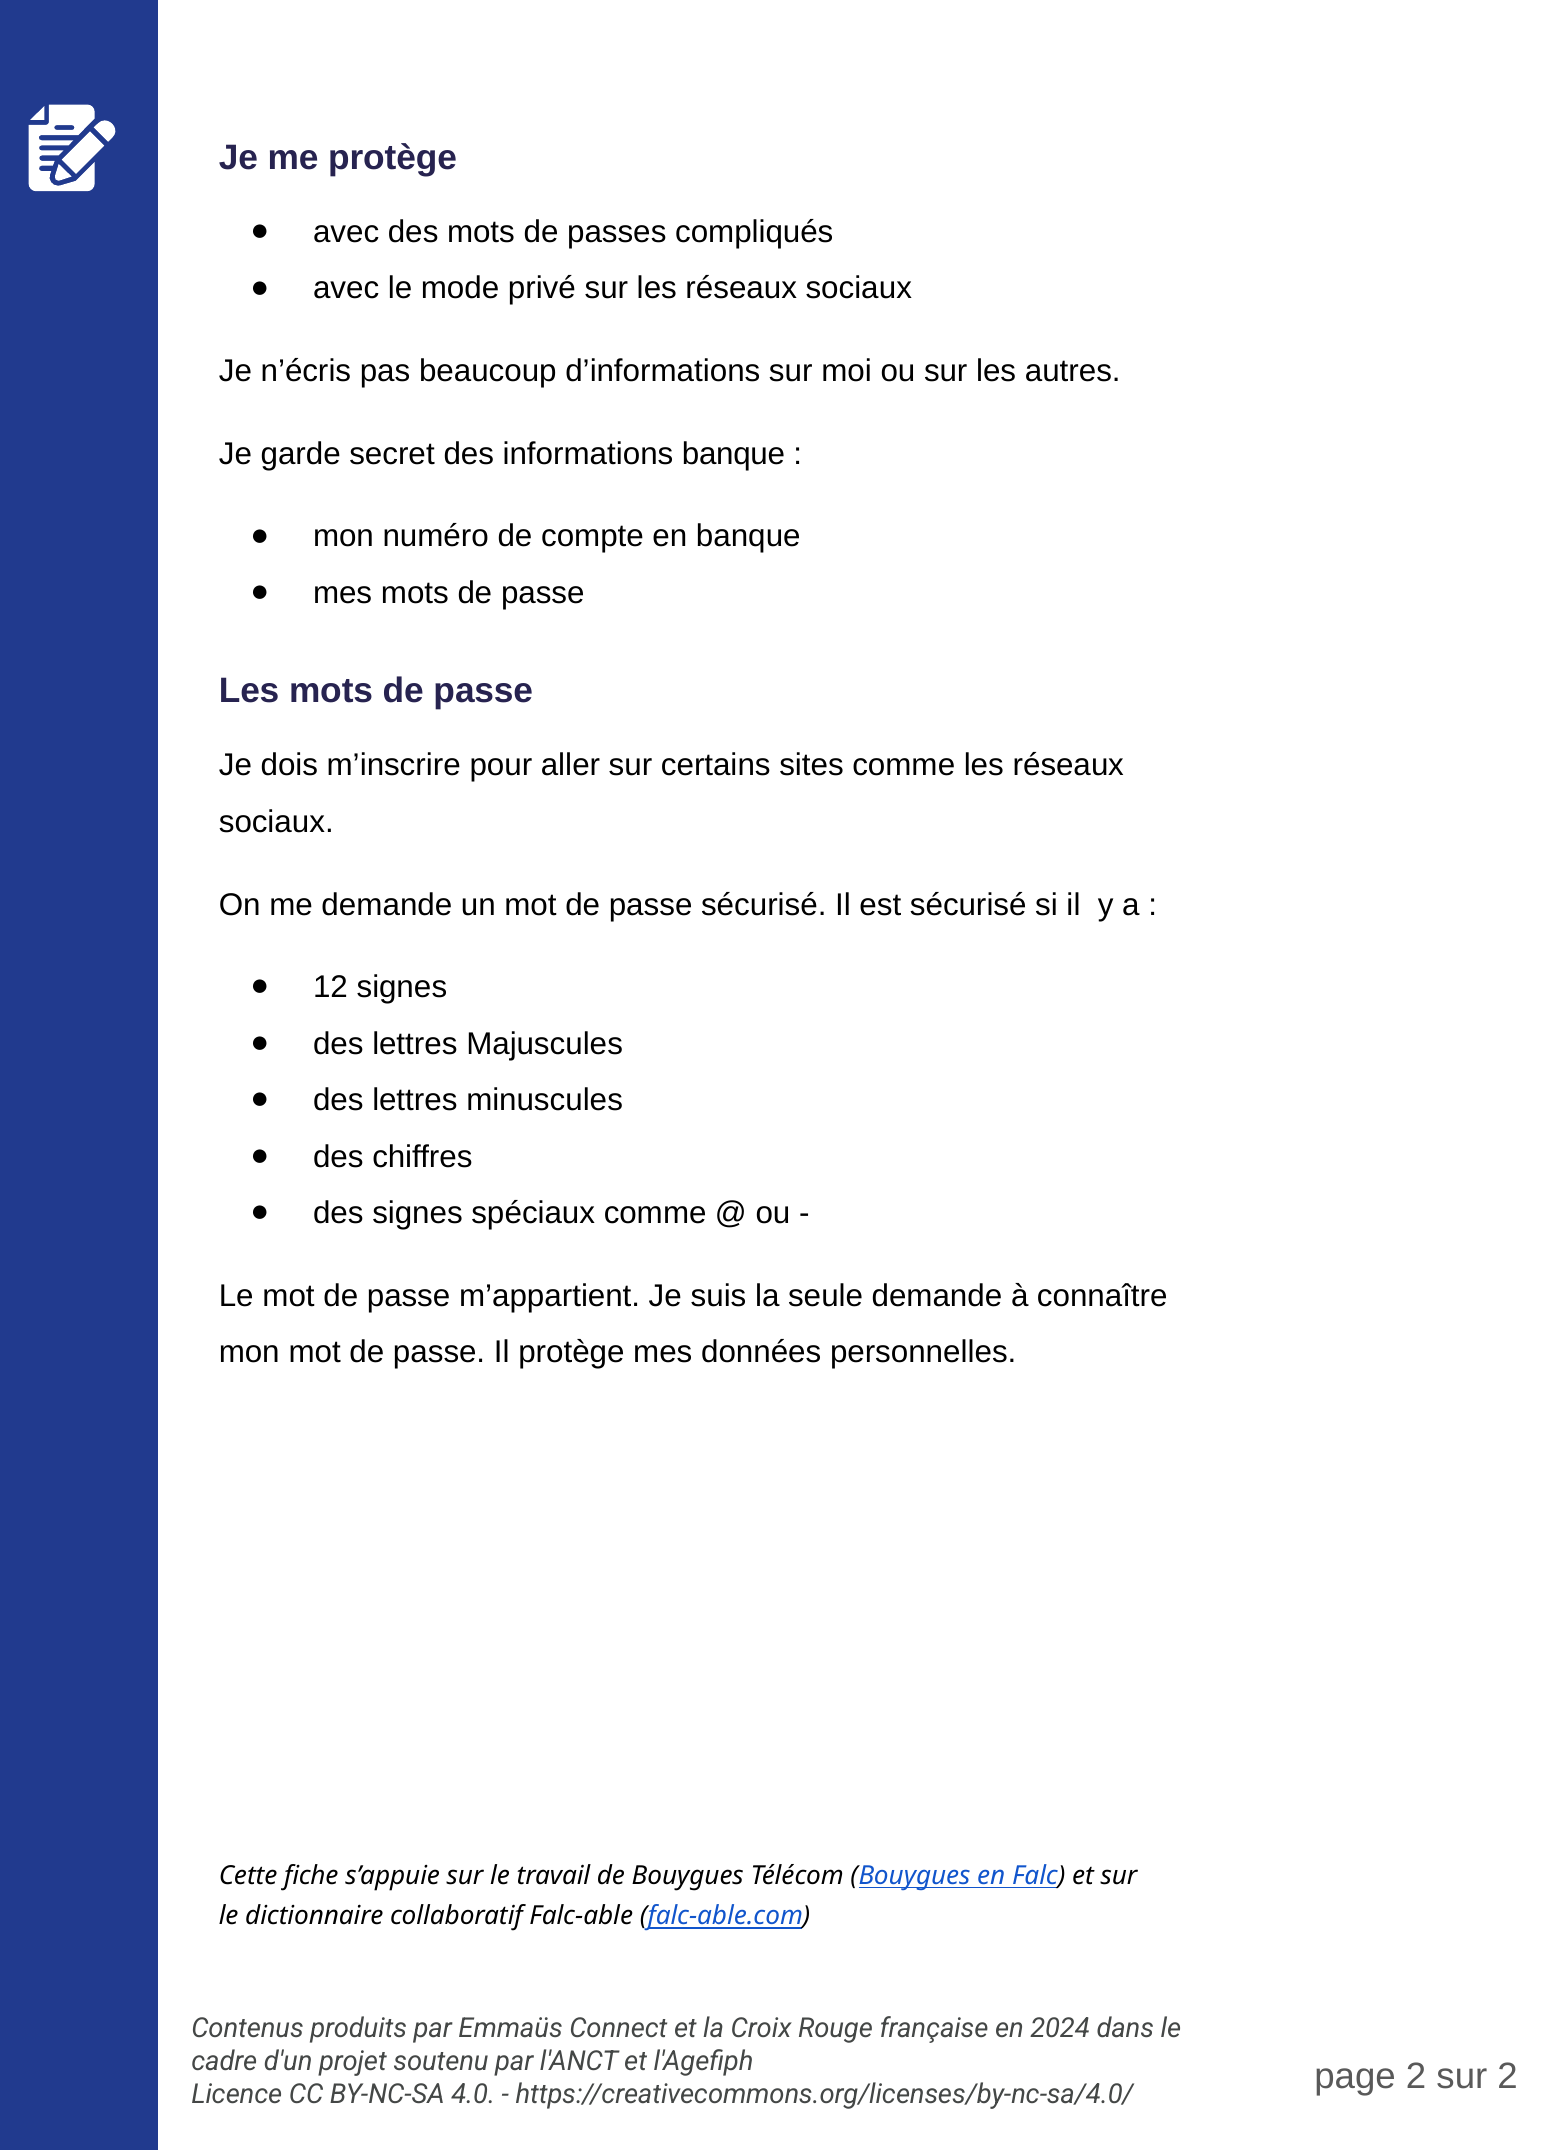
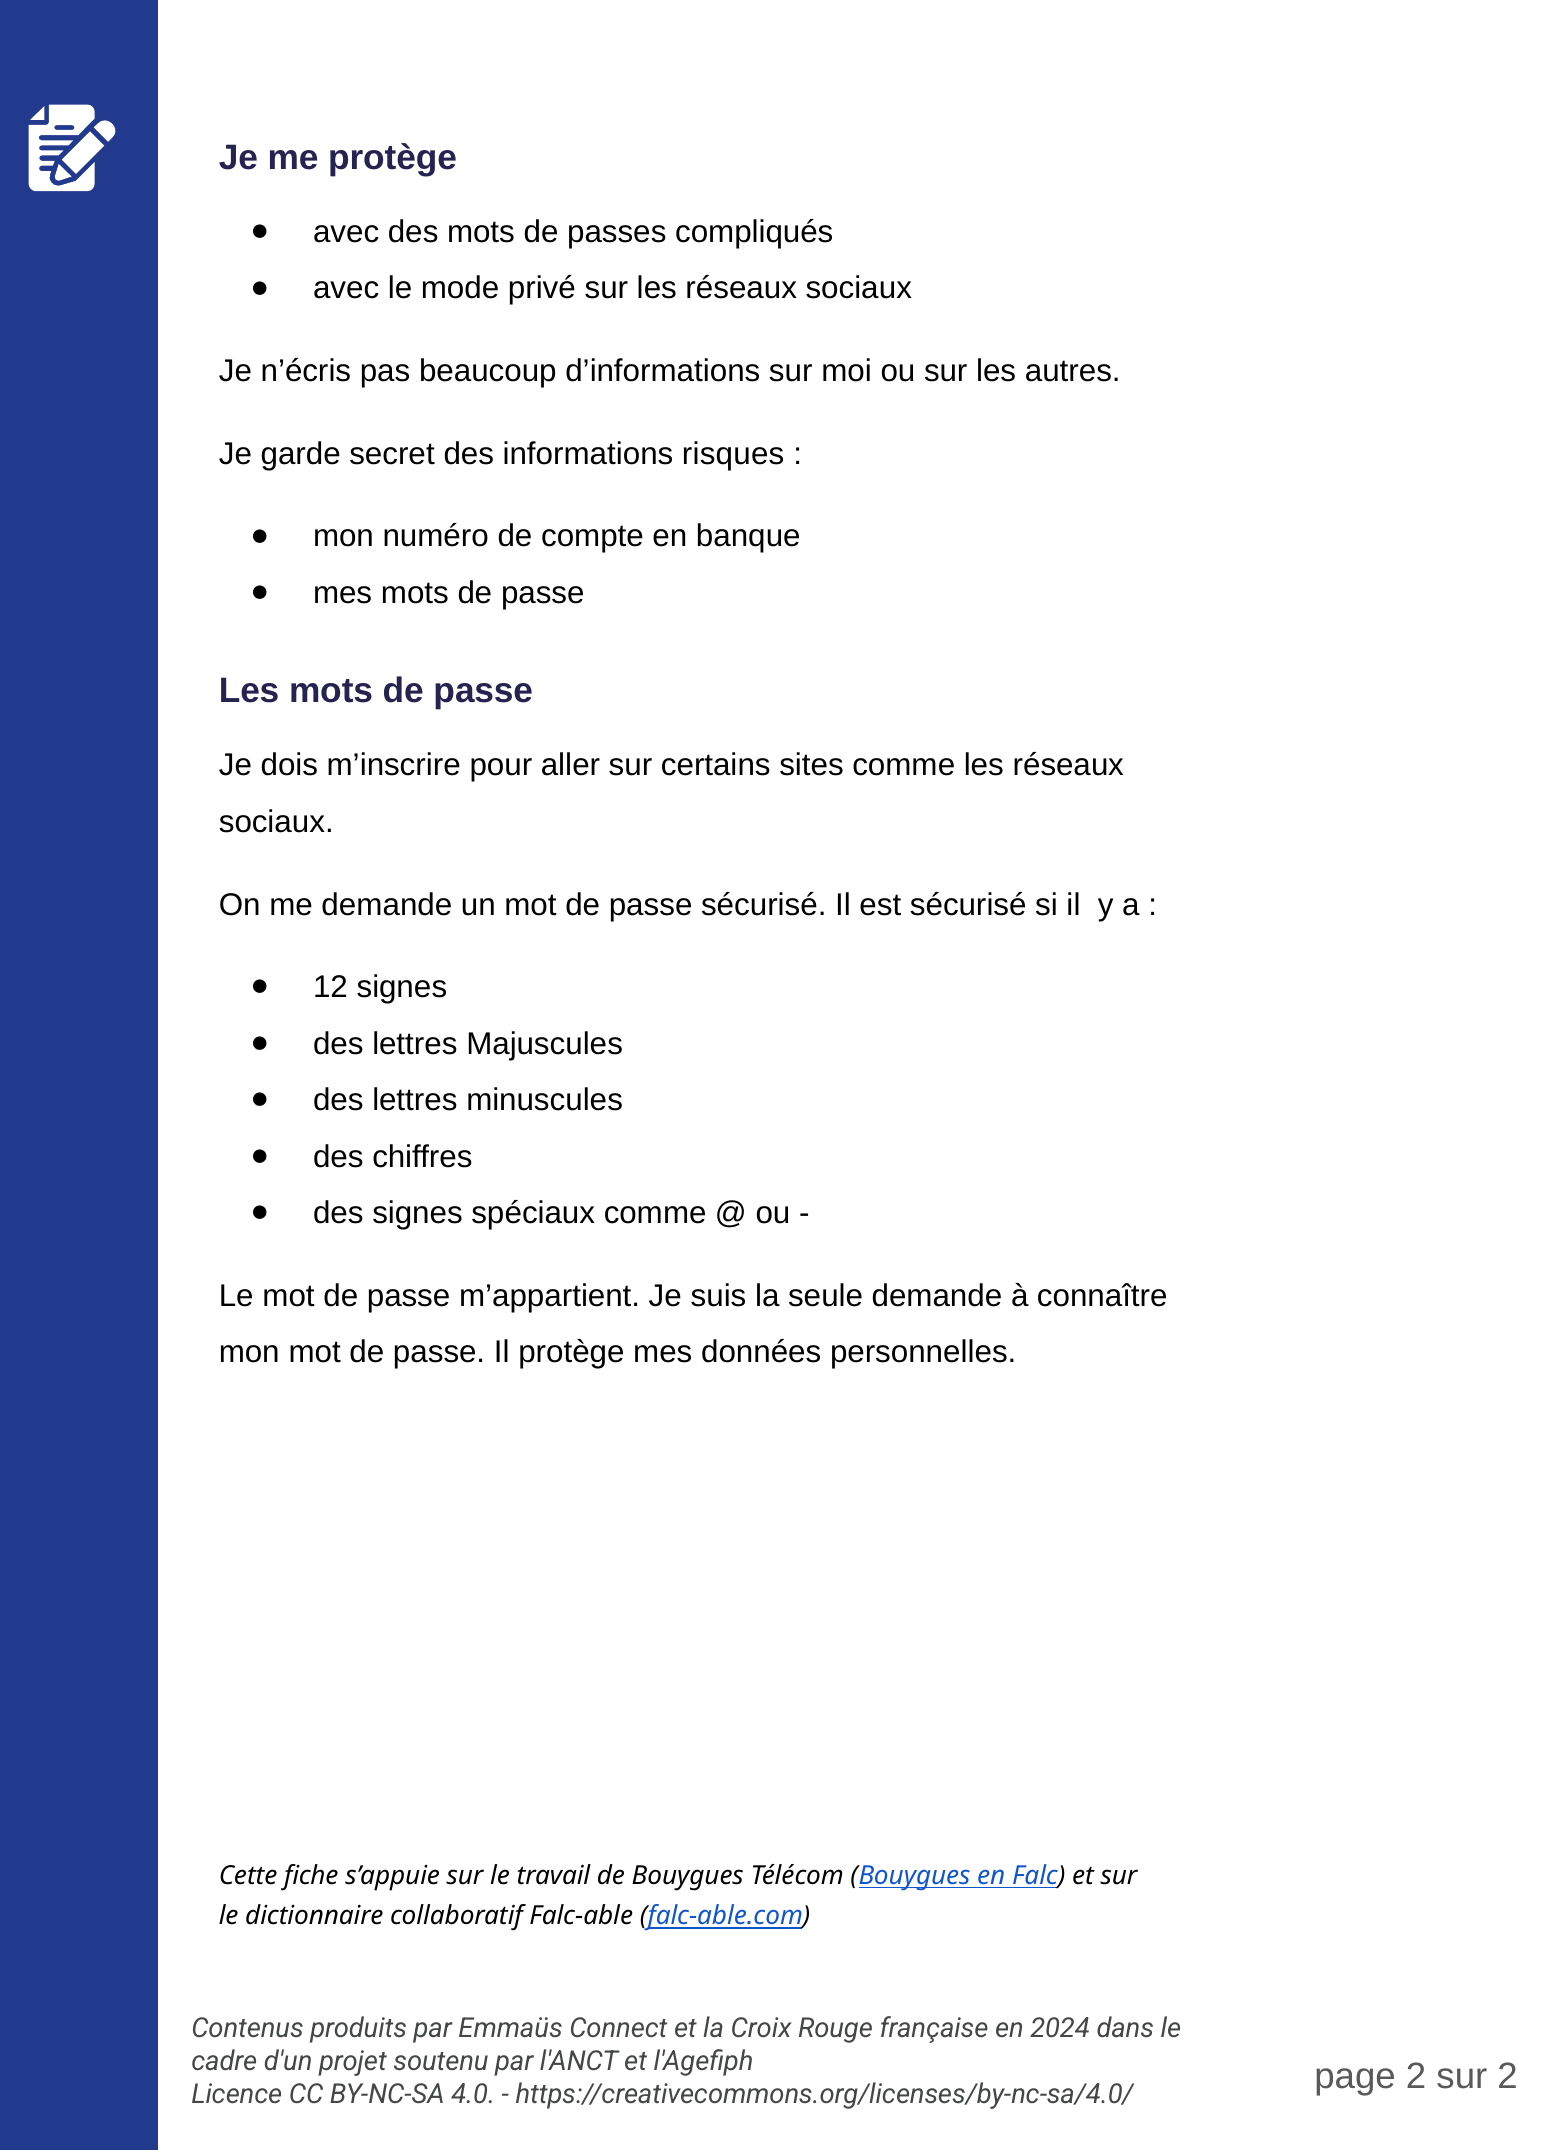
informations banque: banque -> risques (733, 454)
